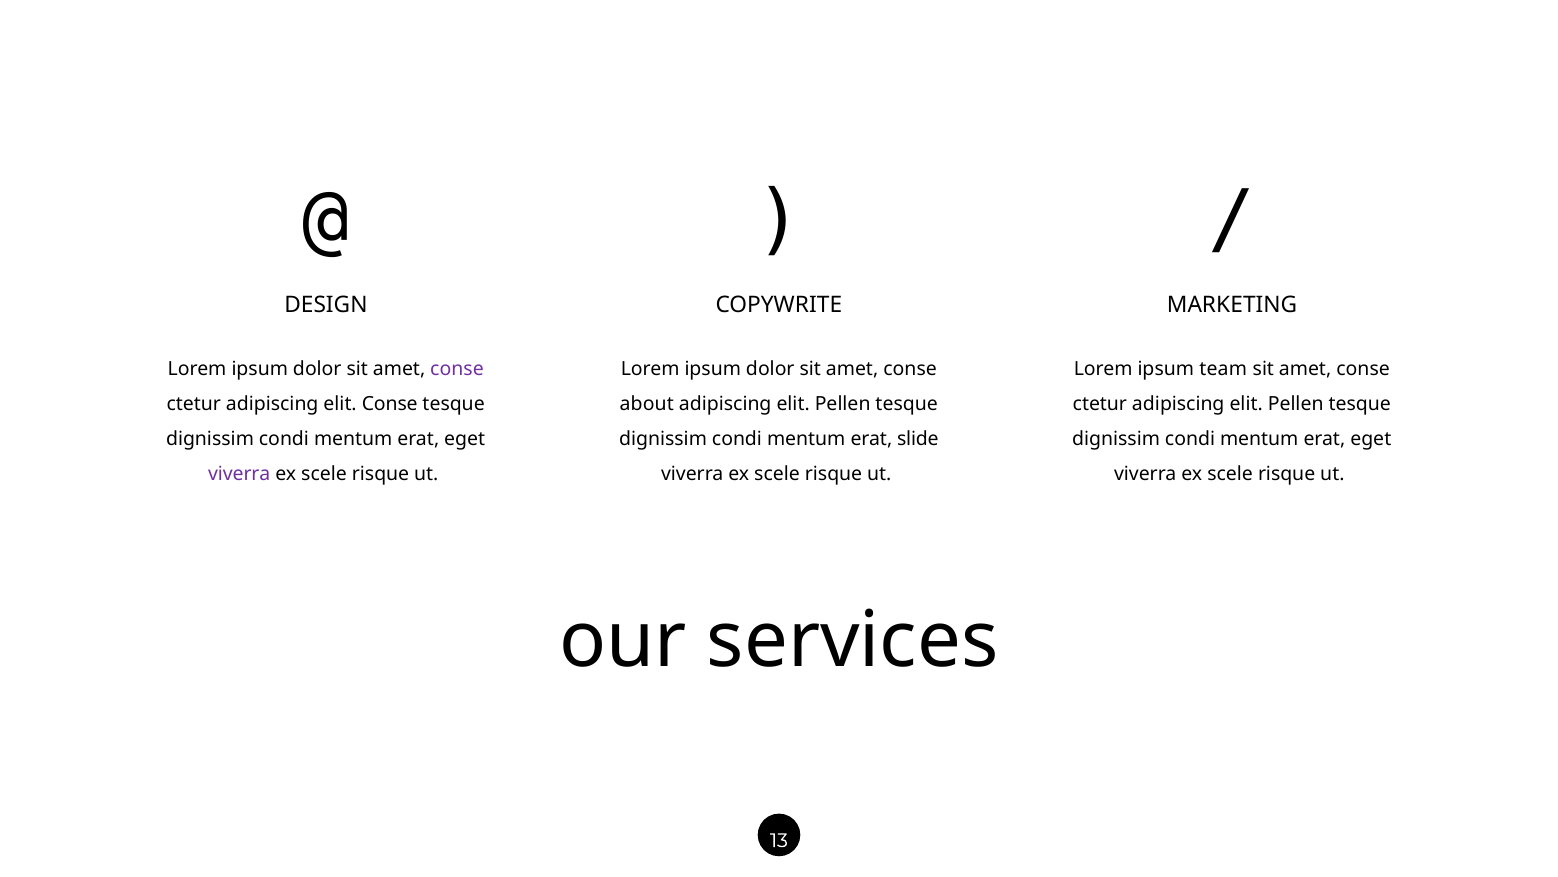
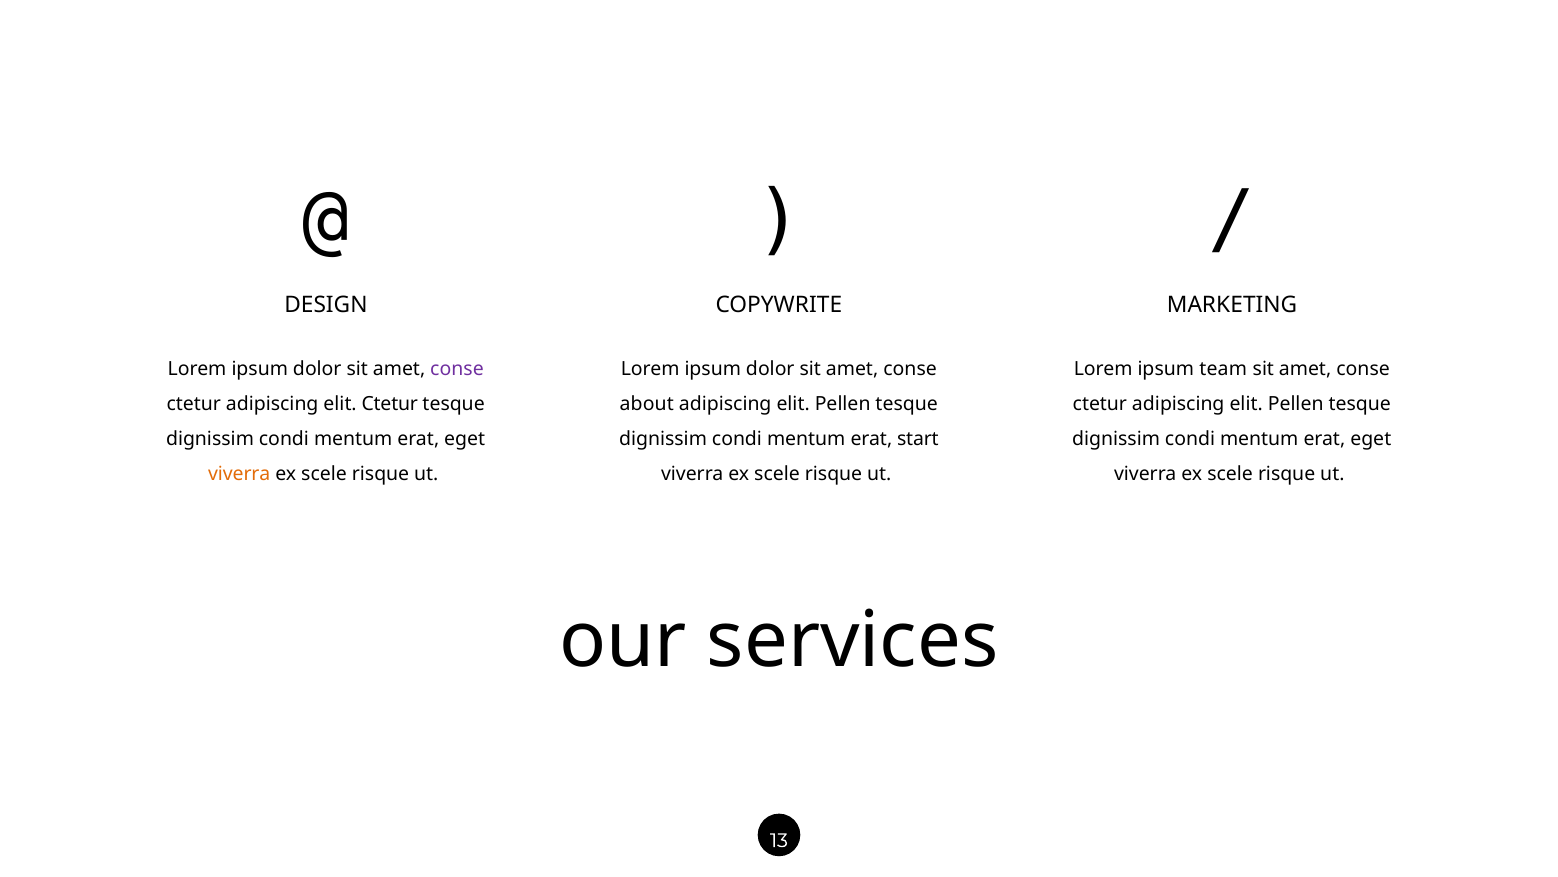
elit Conse: Conse -> Ctetur (390, 404)
slide: slide -> start (918, 439)
viverra colour: purple -> orange (239, 474)
